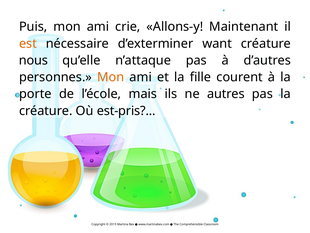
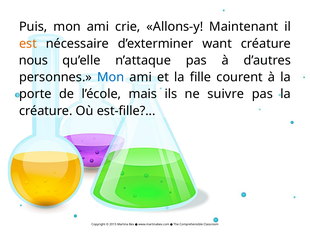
Mon colour: orange -> blue (111, 77)
autres: autres -> suivre (226, 94)
est-pris: est-pris -> est-fille (126, 111)
